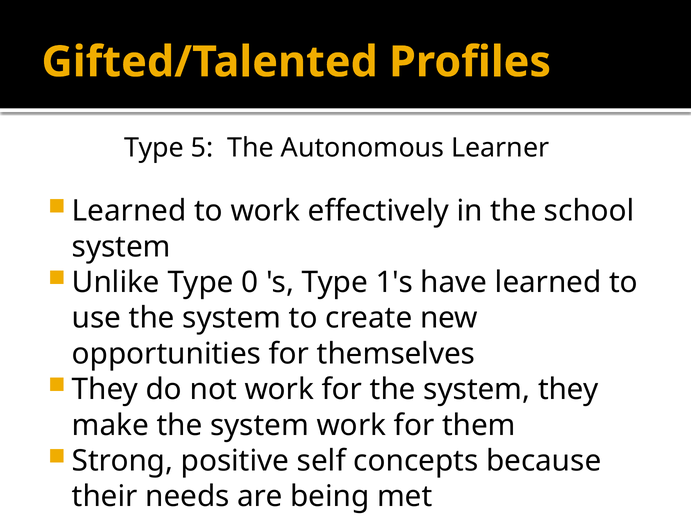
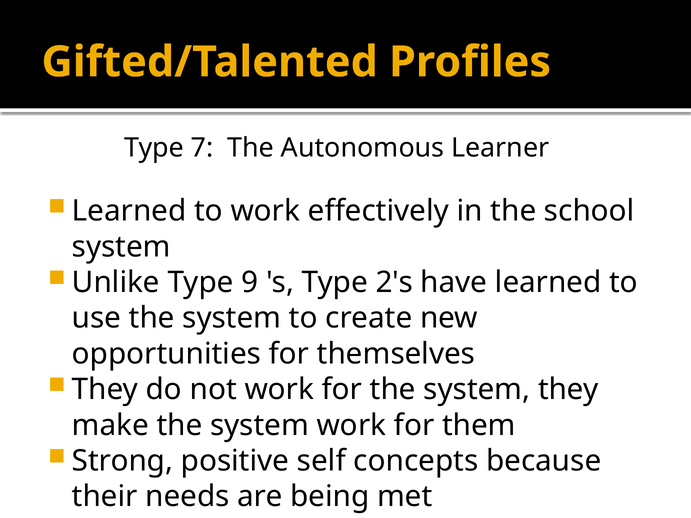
5: 5 -> 7 (202, 148)
0: 0 -> 9 (250, 283)
1's: 1's -> 2's (394, 283)
